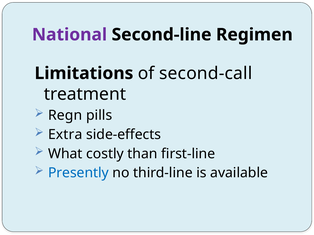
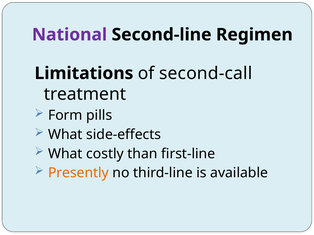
Regn: Regn -> Form (65, 115)
Extra: Extra -> What (65, 135)
Presently colour: blue -> orange (78, 173)
